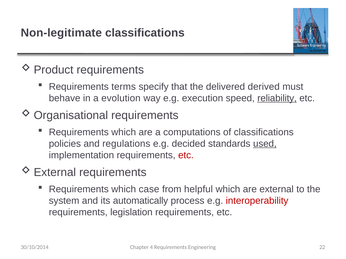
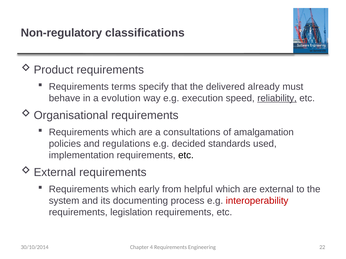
Non-legitimate: Non-legitimate -> Non-regulatory (61, 33)
derived: derived -> already (264, 87)
computations: computations -> consultations (192, 132)
of classifications: classifications -> amalgamation (264, 132)
used underline: present -> none (265, 144)
etc colour: red -> black (186, 155)
case: case -> early (149, 190)
automatically: automatically -> documenting (140, 201)
